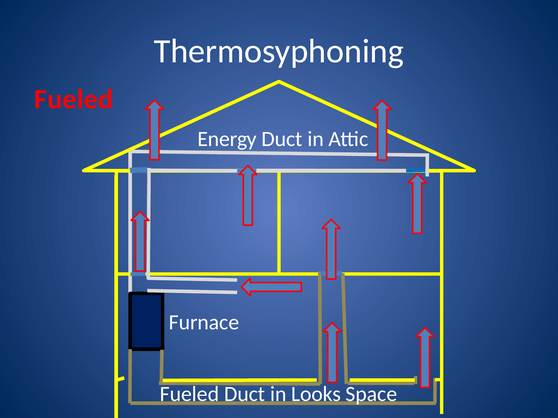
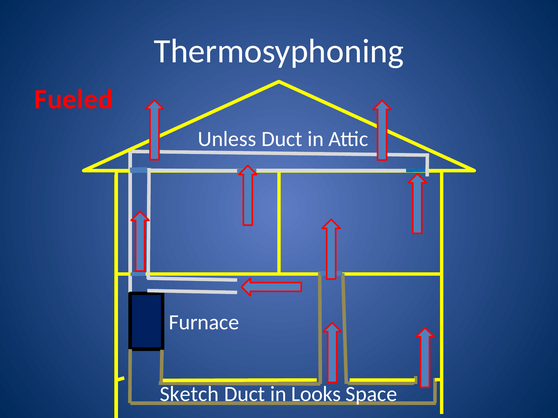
Energy: Energy -> Unless (227, 139)
Fueled: Fueled -> Sketch (189, 395)
